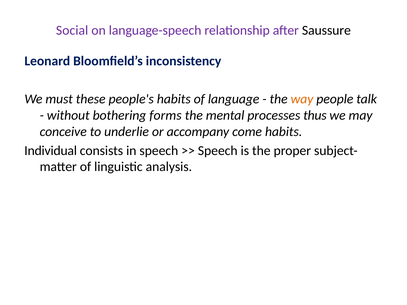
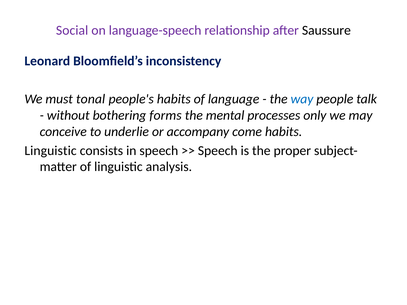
these: these -> tonal (91, 99)
way colour: orange -> blue (302, 99)
thus: thus -> only (315, 115)
Individual: Individual -> Linguistic (51, 151)
